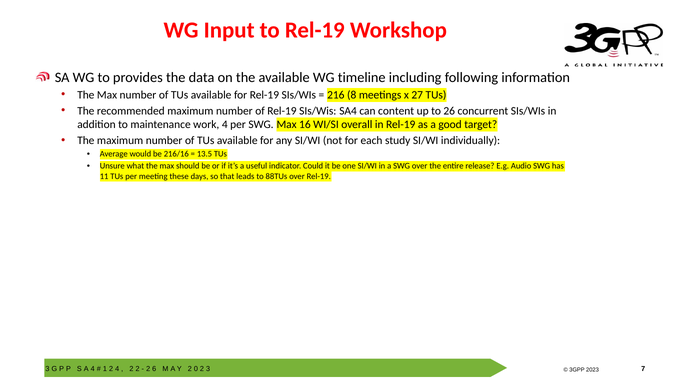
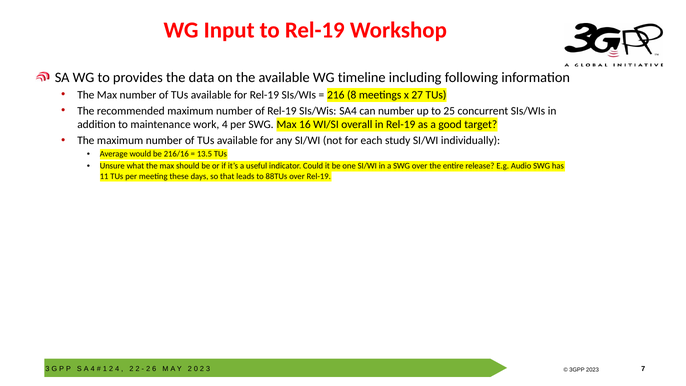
can content: content -> number (396, 111)
26: 26 -> 25 (449, 111)
